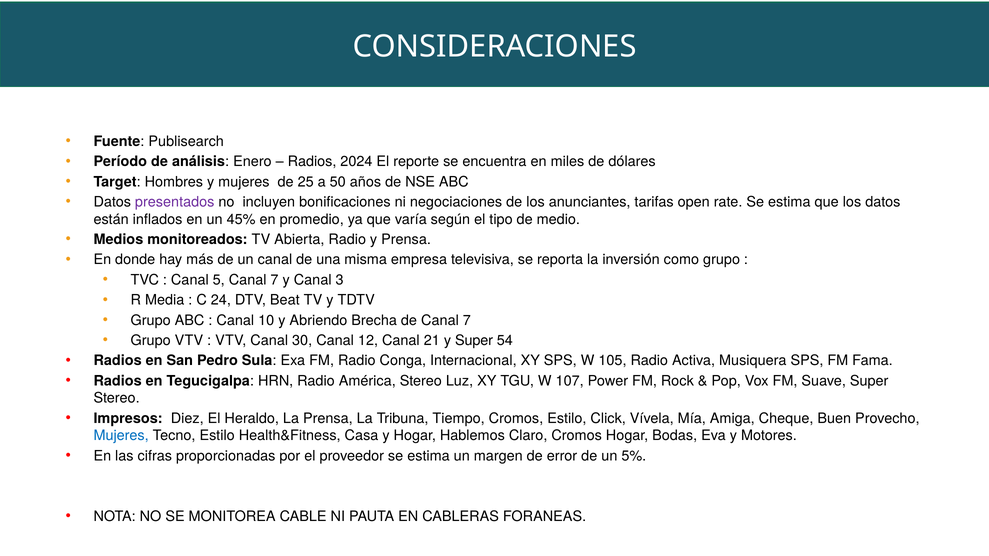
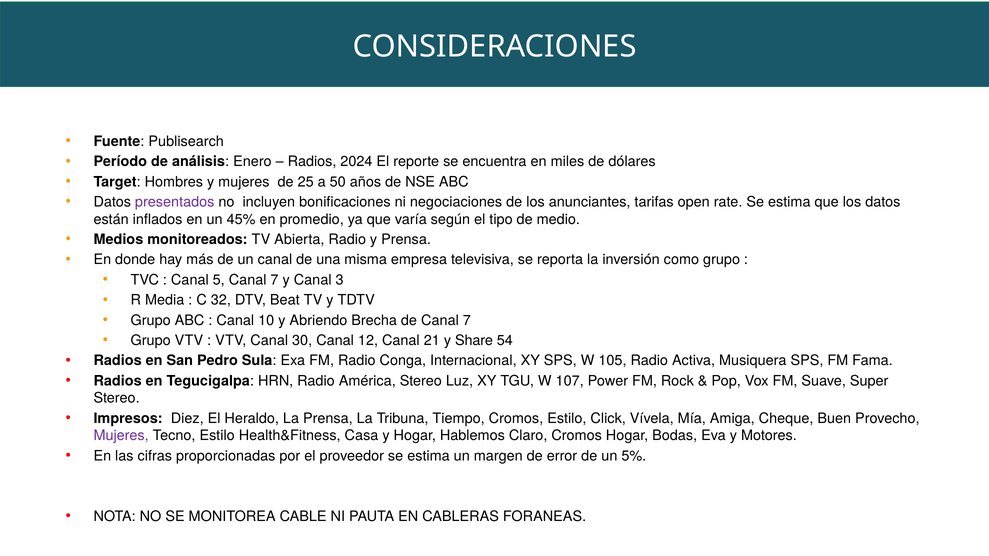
24: 24 -> 32 (221, 300)
y Super: Super -> Share (474, 341)
Mujeres colour: blue -> purple (121, 436)
